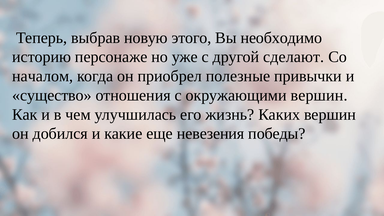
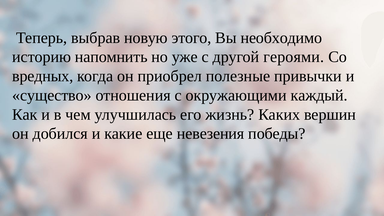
персонаже: персонаже -> напомнить (111, 57)
сделают: сделают -> героями (294, 57)
началом: началом -> вредных (43, 76)
окружающими вершин: вершин -> каждый (319, 95)
